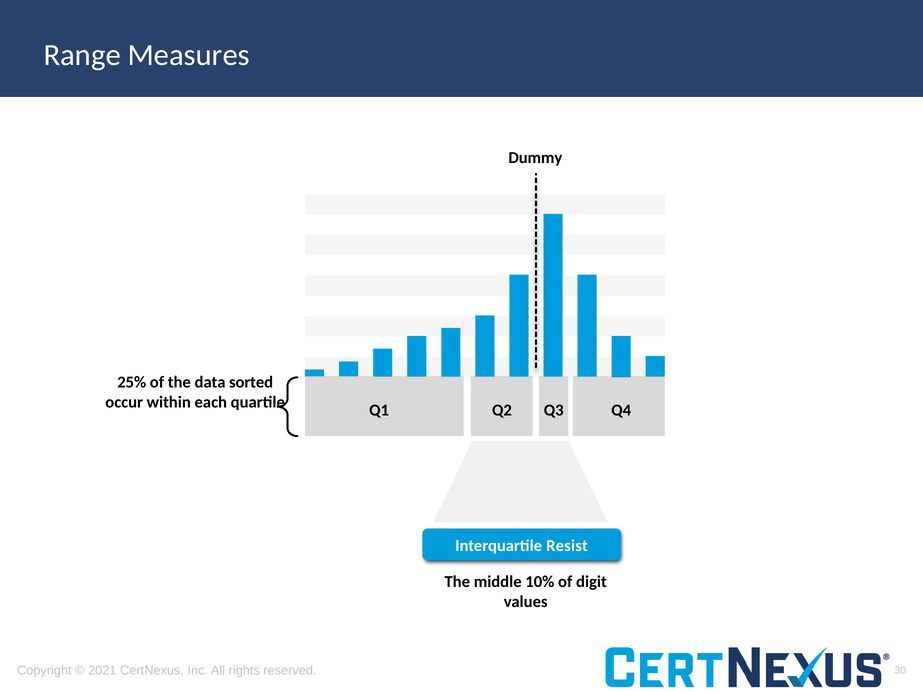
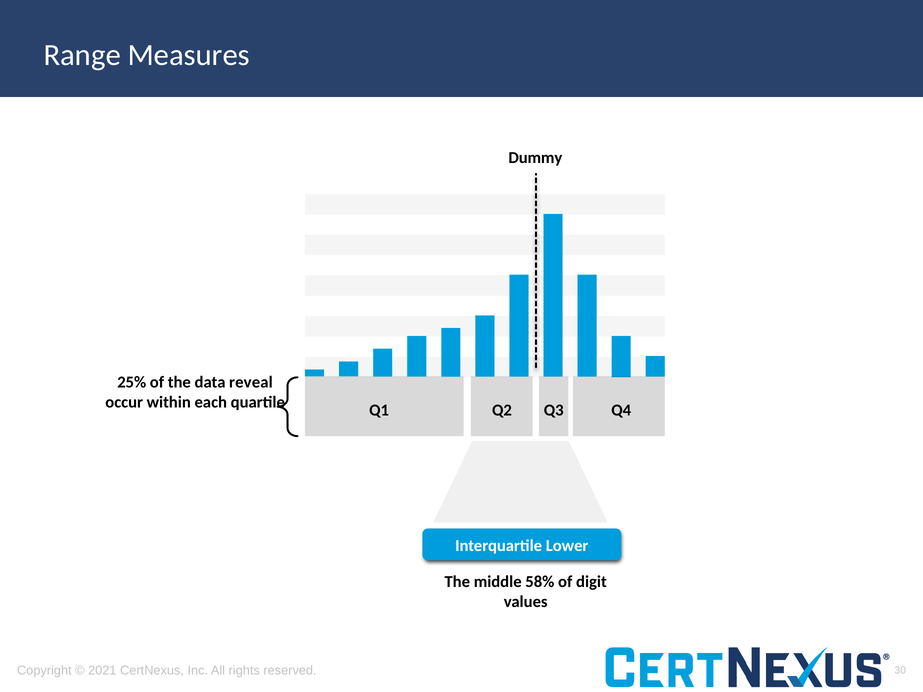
sorted: sorted -> reveal (251, 382)
Resist: Resist -> Lower (567, 546)
10%: 10% -> 58% (540, 582)
